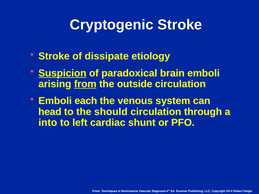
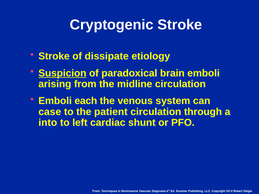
from underline: present -> none (85, 84)
outside: outside -> midline (135, 84)
head: head -> case (50, 112)
should: should -> patient (111, 112)
